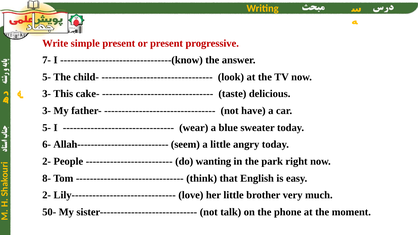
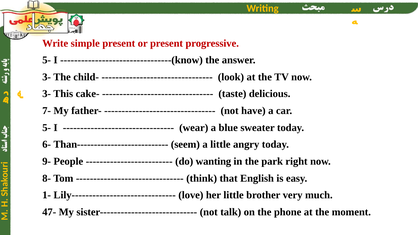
7-: 7- -> 5- (47, 60)
5-: 5- -> 3- (47, 77)
3-: 3- -> 7- (47, 111)
Allah---------------------------: Allah--------------------------- -> Than--------------------------- (111, 145)
2-: 2- -> 9- (47, 162)
2-: 2- -> 1- (47, 195)
50-: 50- -> 47- (49, 212)
